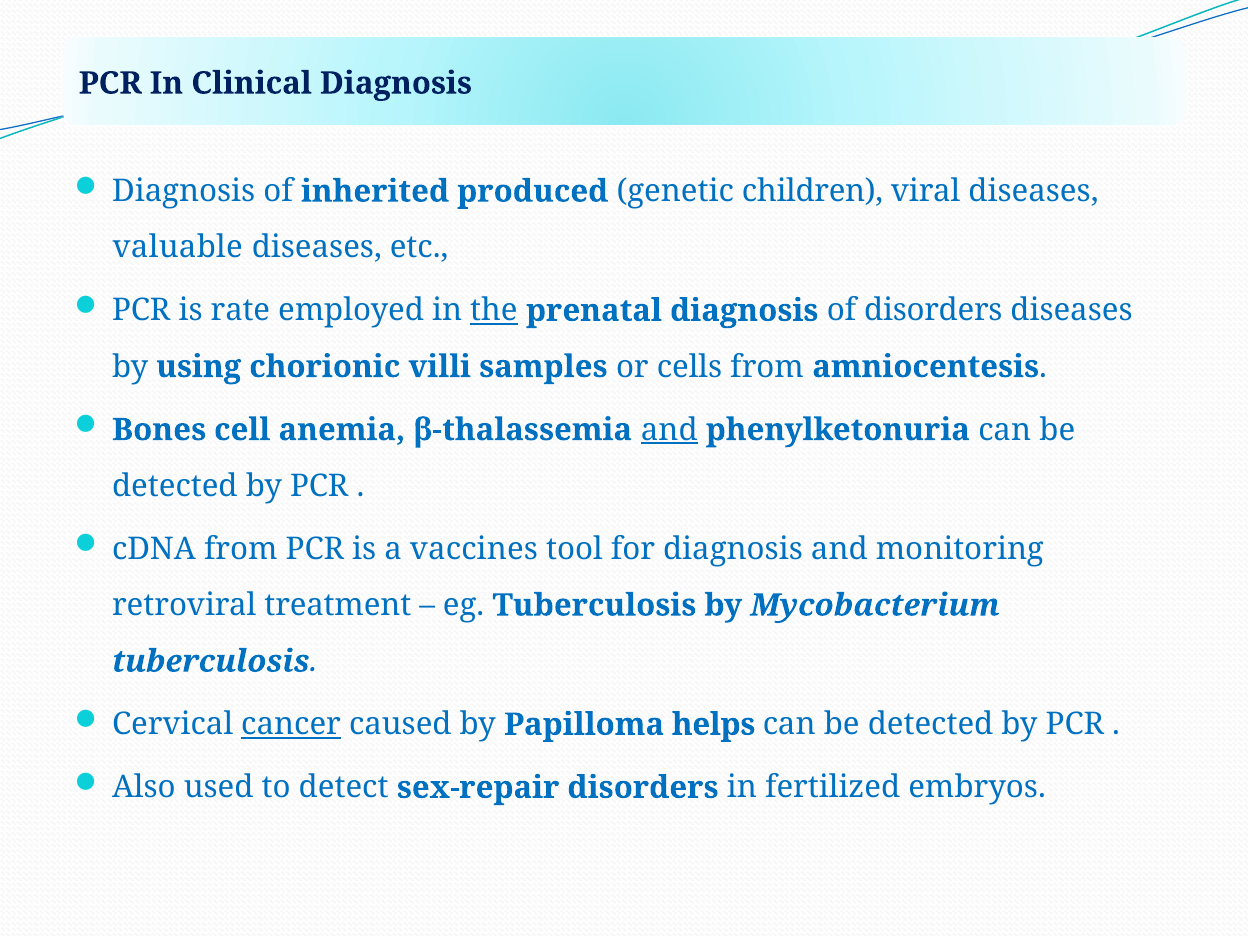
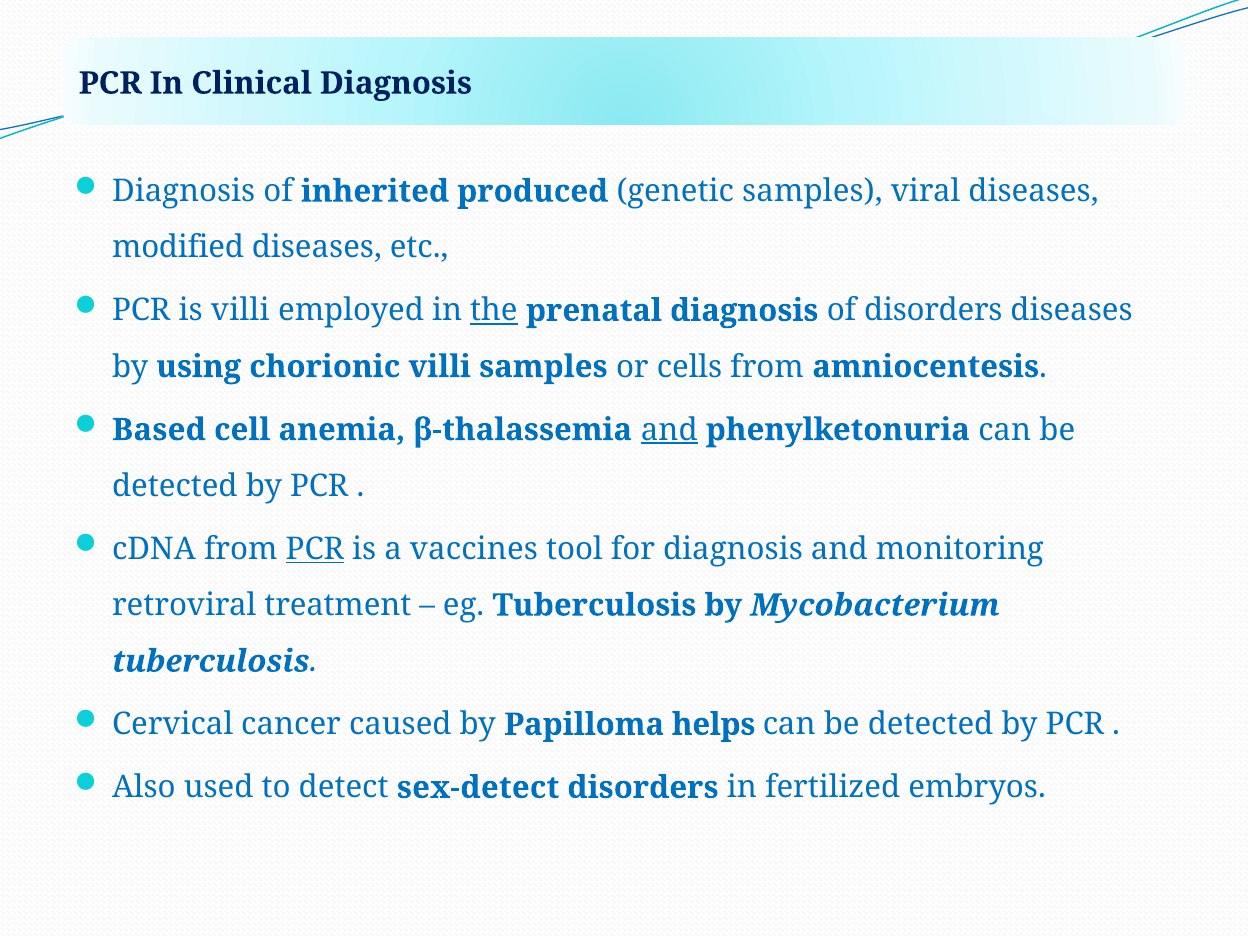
genetic children: children -> samples (812, 191)
valuable: valuable -> modified (178, 248)
is rate: rate -> villi (240, 311)
Bones: Bones -> Based (159, 430)
PCR underline: none -> present (315, 549)
cancer underline: present -> none (291, 725)
sex-repair: sex-repair -> sex-detect (478, 788)
